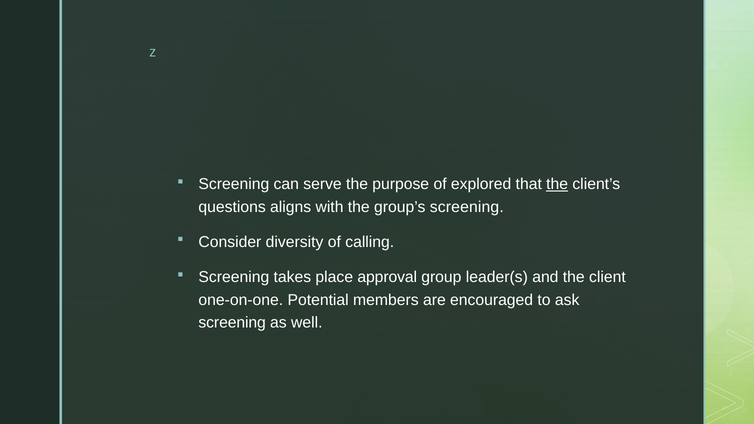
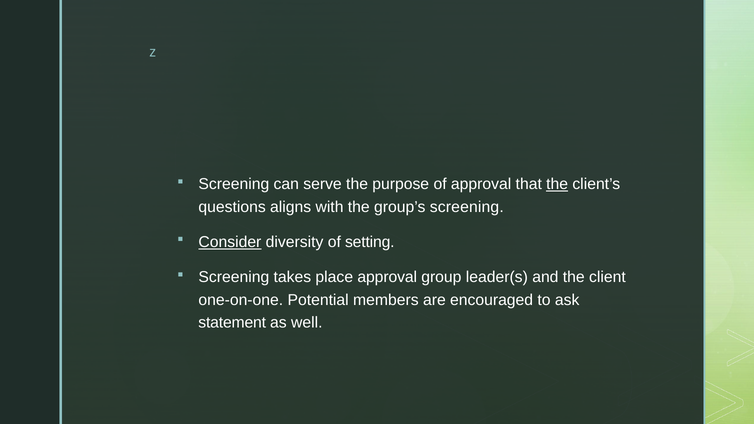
of explored: explored -> approval (481, 184)
Consider underline: none -> present (230, 242)
calling: calling -> setting (370, 242)
screening: screening -> statement (232, 323)
